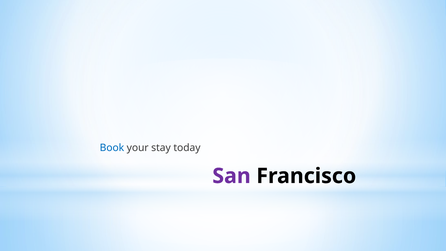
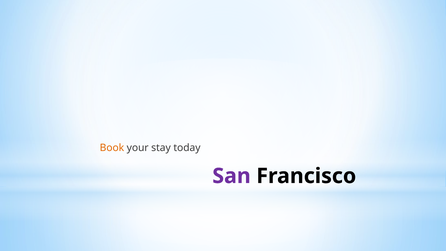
Book colour: blue -> orange (112, 148)
